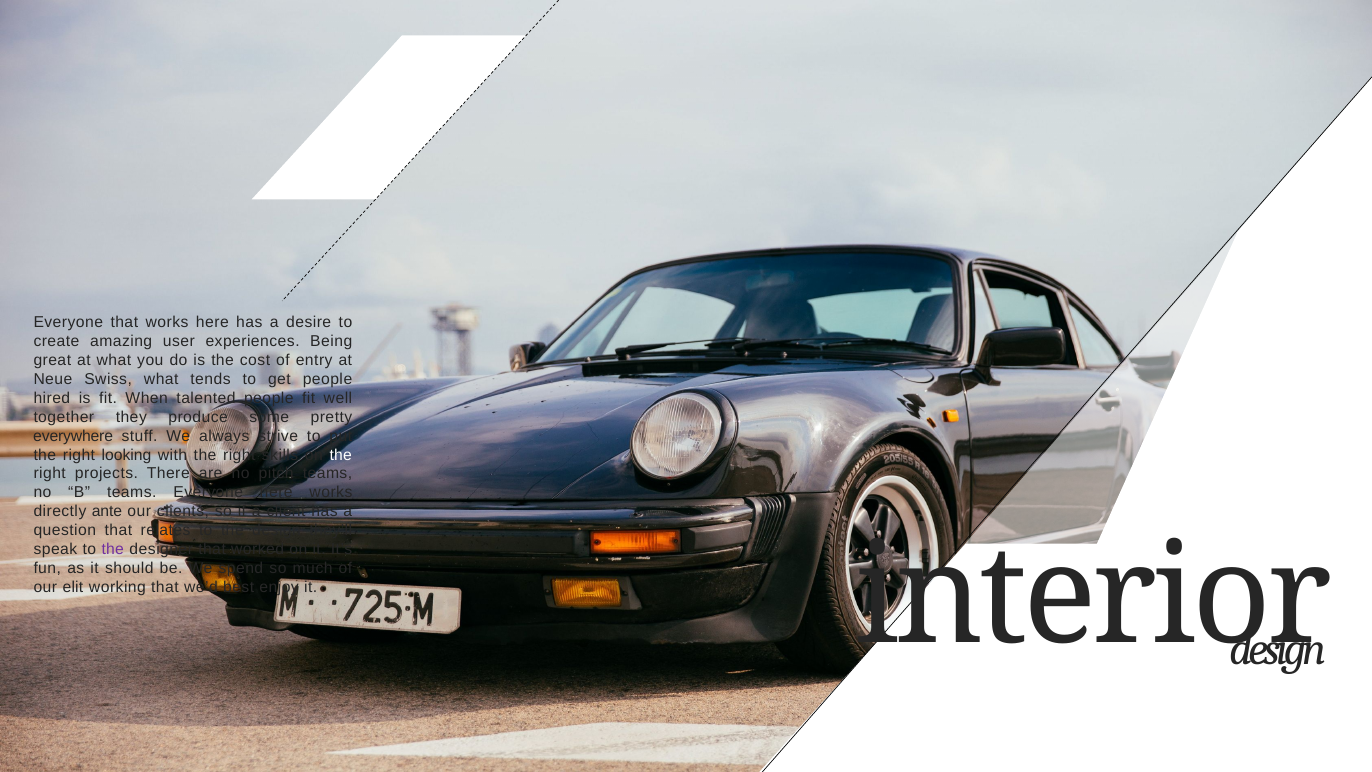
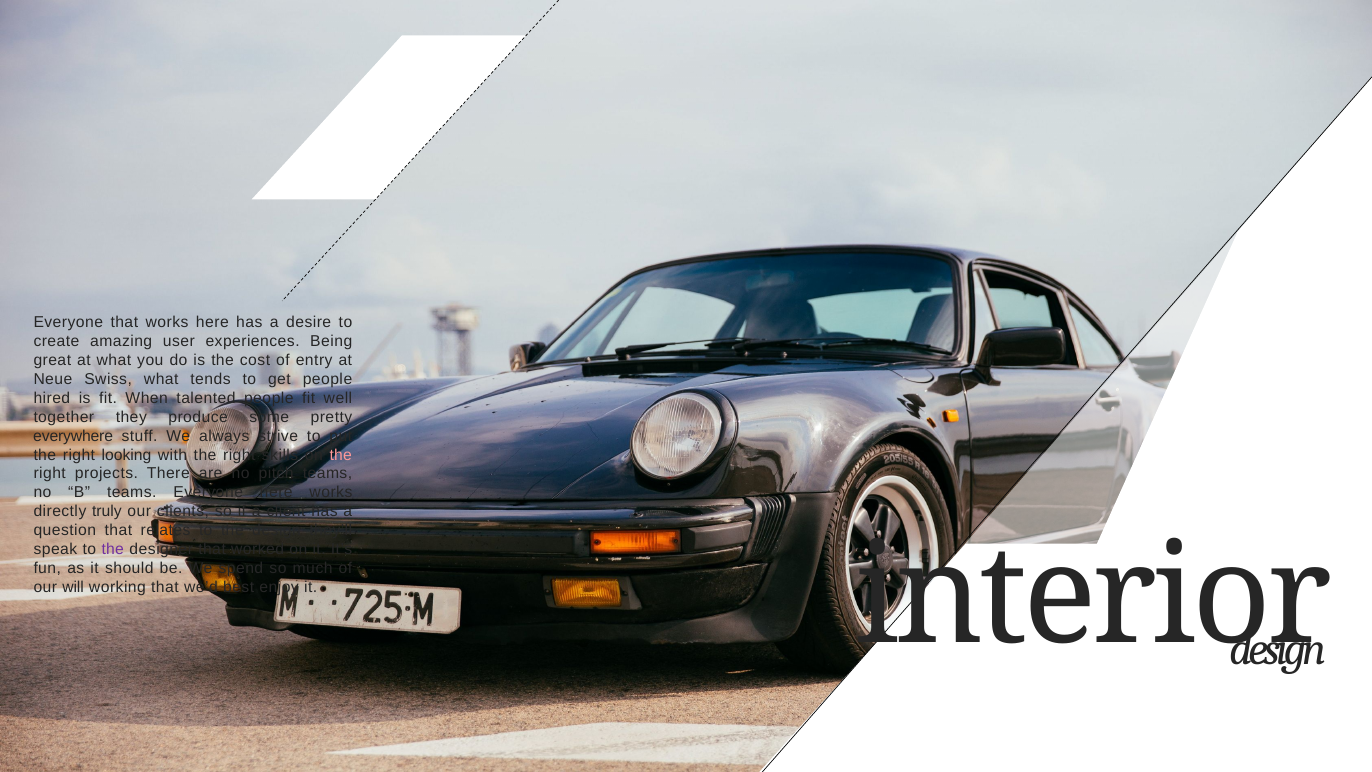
the colour: white -> pink (341, 455)
ante: ante -> truly (107, 511)
elit: elit -> will (73, 587)
